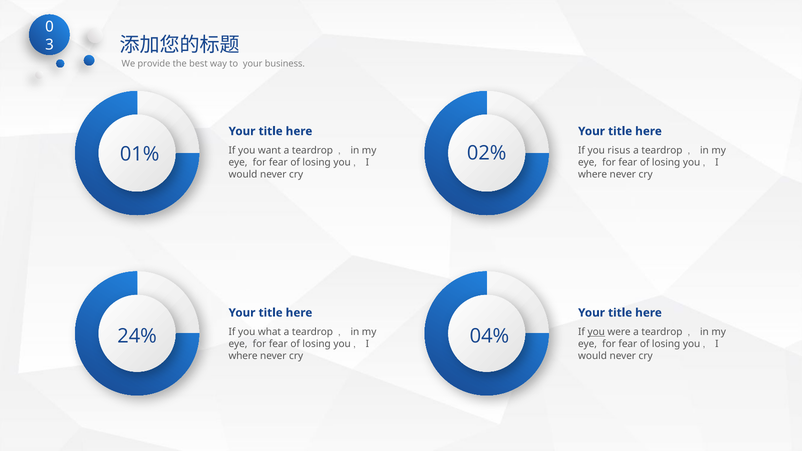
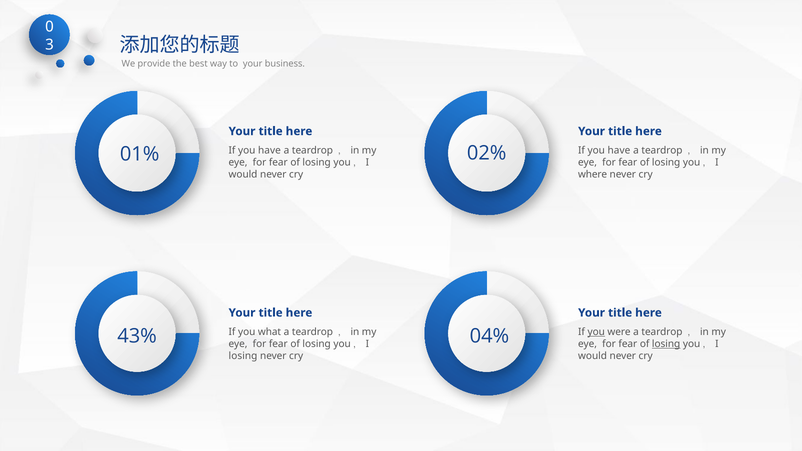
want: want -> have (269, 150)
risus: risus -> have (619, 150)
24%: 24% -> 43% (137, 336)
losing underline: none -> present (666, 344)
where: where -> losing (243, 356)
